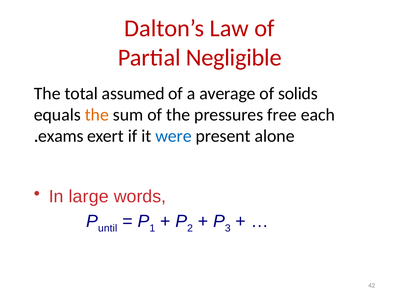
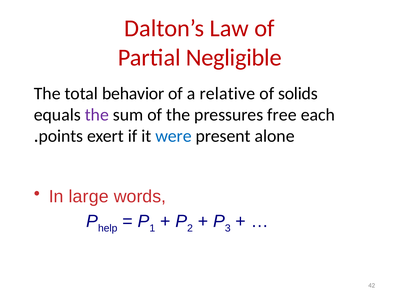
assumed: assumed -> behavior (133, 94)
average: average -> relative (227, 94)
the colour: orange -> purple (97, 115)
exams: exams -> points (61, 136)
until: until -> help (108, 228)
